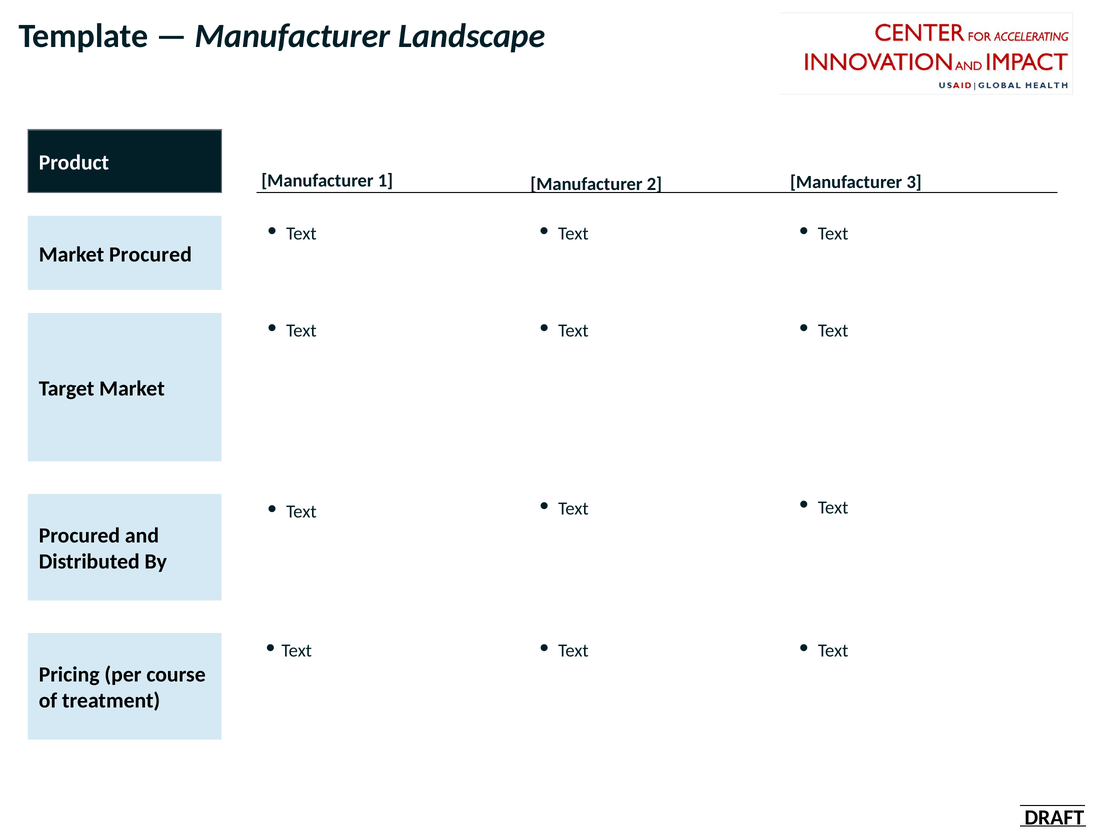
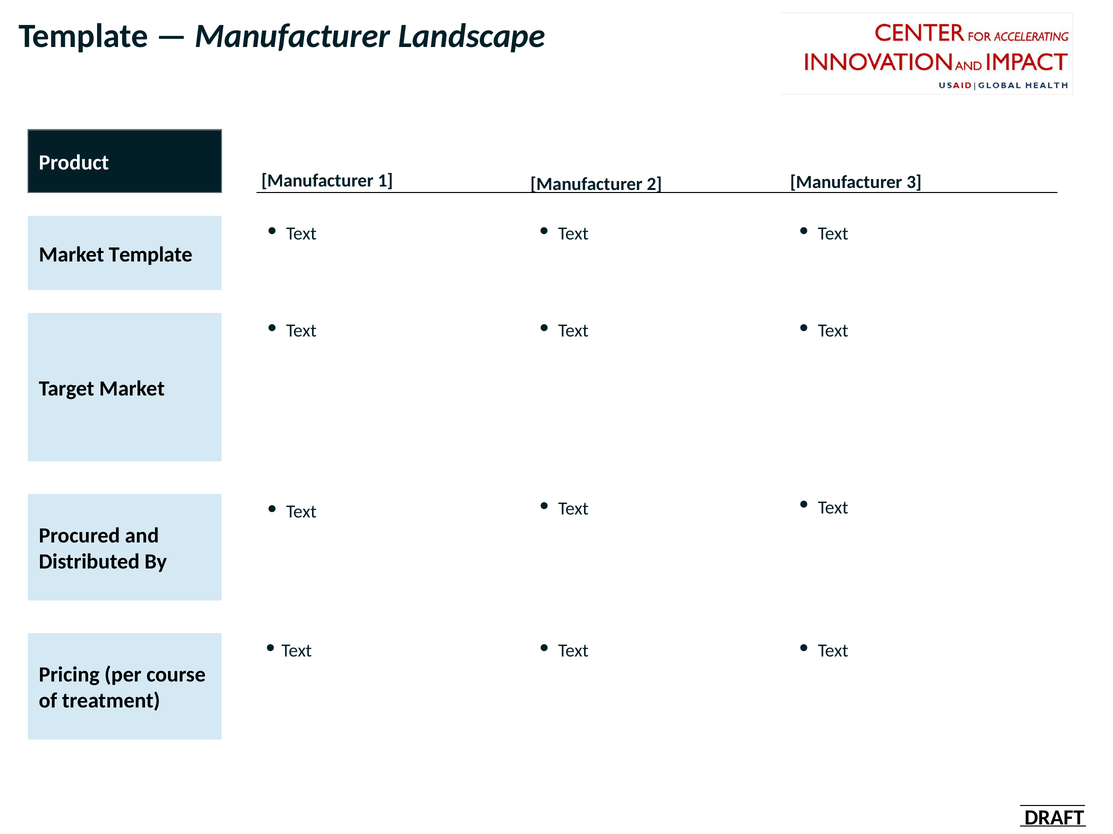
Procured: Procured -> Template (151, 255)
